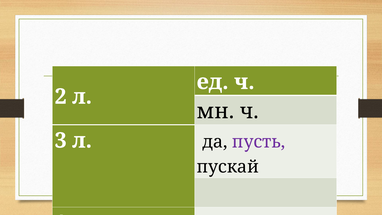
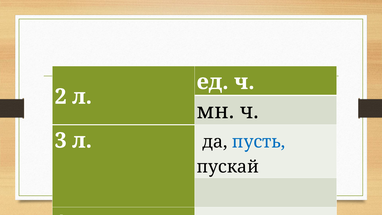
пусть colour: purple -> blue (259, 142)
